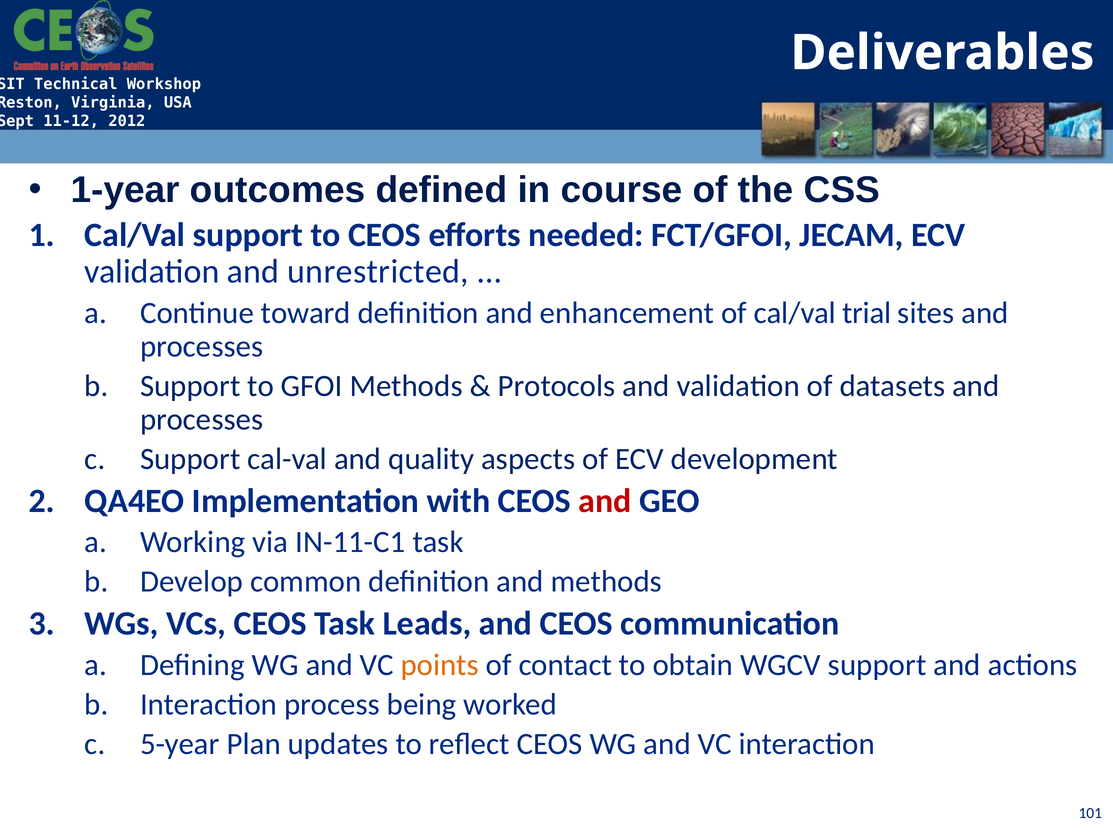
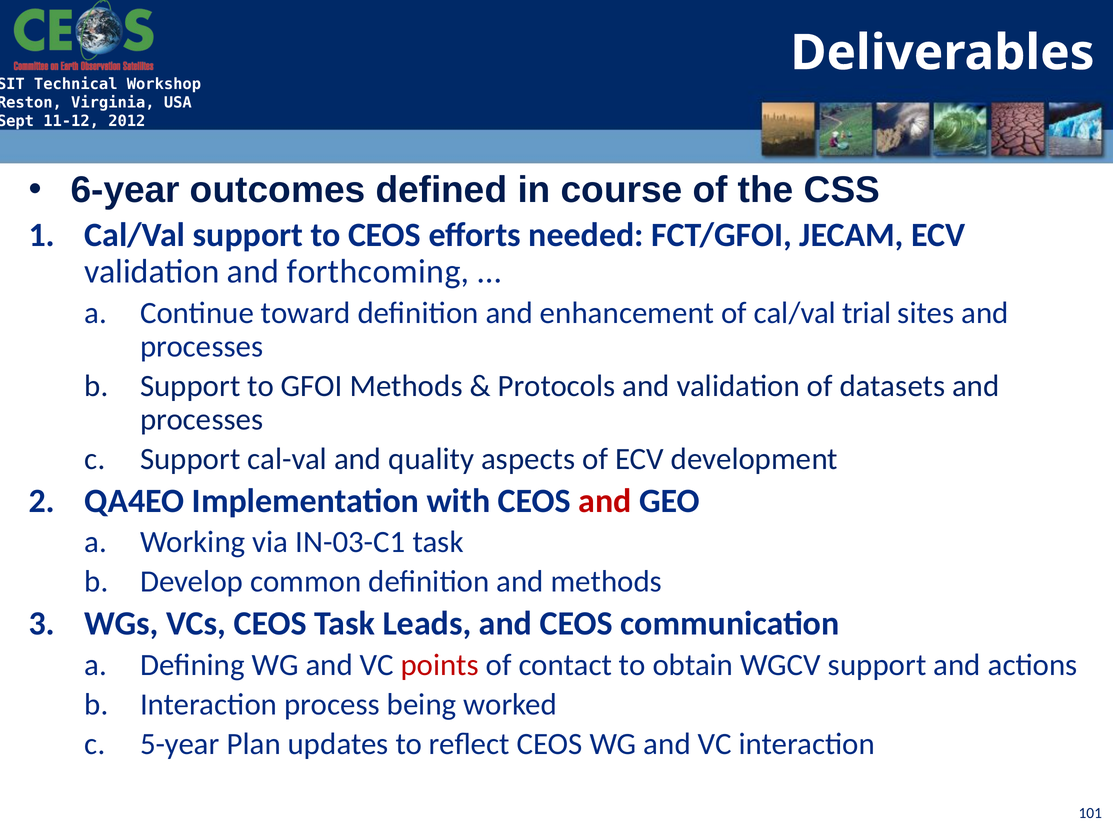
1-year: 1-year -> 6-year (125, 190)
unrestricted: unrestricted -> forthcoming (378, 272)
IN-11-C1: IN-11-C1 -> IN-03-C1 (350, 542)
points colour: orange -> red (440, 665)
